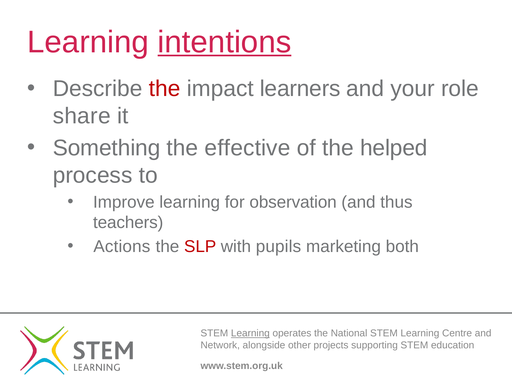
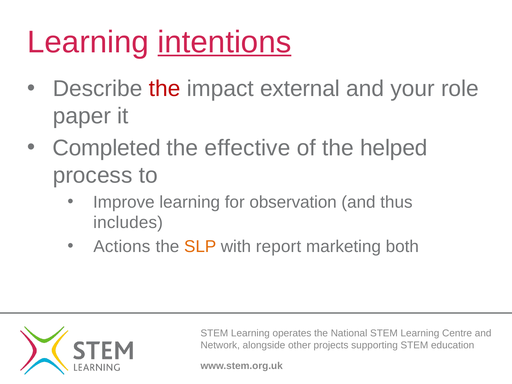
learners: learners -> external (300, 89)
share: share -> paper (82, 116)
Something: Something -> Completed (107, 148)
teachers: teachers -> includes (128, 223)
SLP colour: red -> orange (200, 247)
pupils: pupils -> report (278, 247)
Learning underline: present -> none (250, 333)
